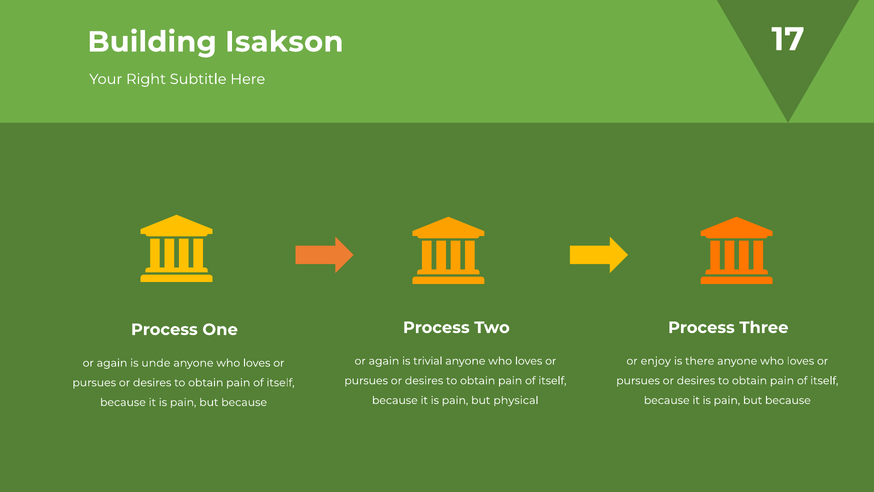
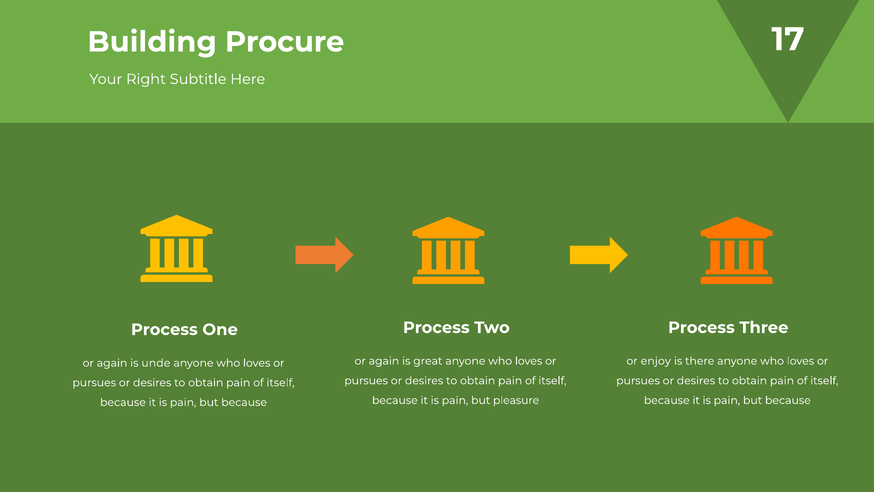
Isakson: Isakson -> Procure (285, 42)
trivial: trivial -> great (428, 361)
physical: physical -> pleasure (516, 400)
